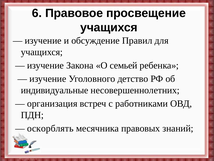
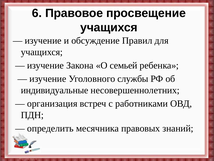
детство: детство -> службы (133, 79)
оскорблять: оскорблять -> определить (50, 128)
